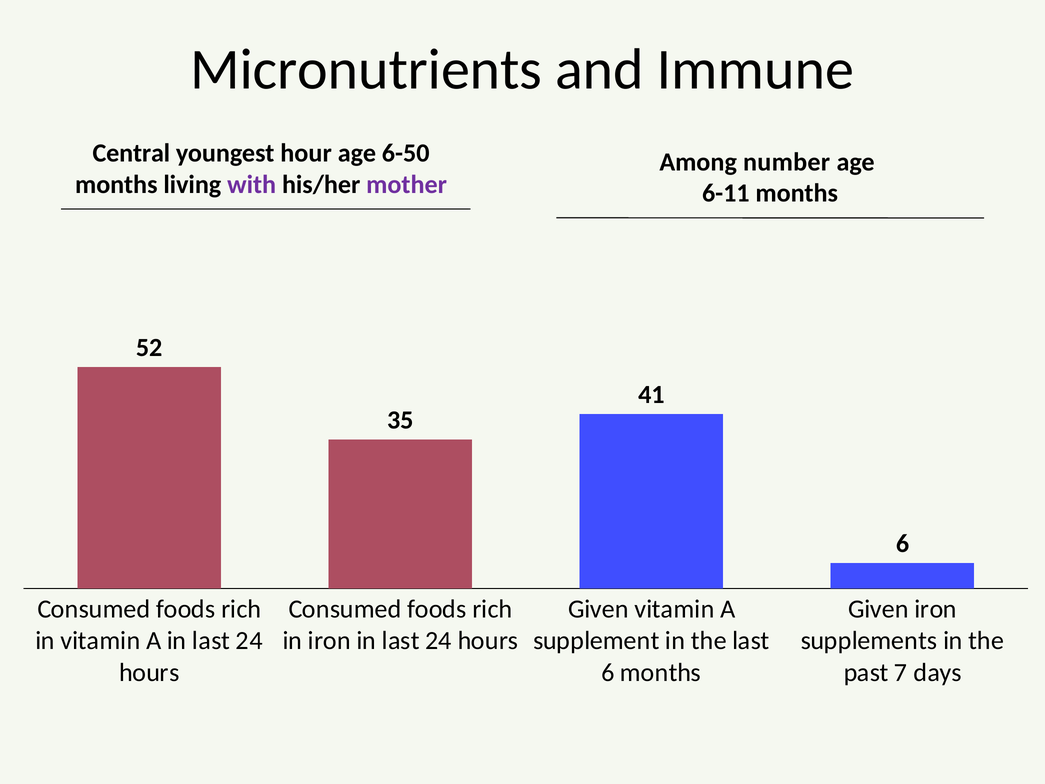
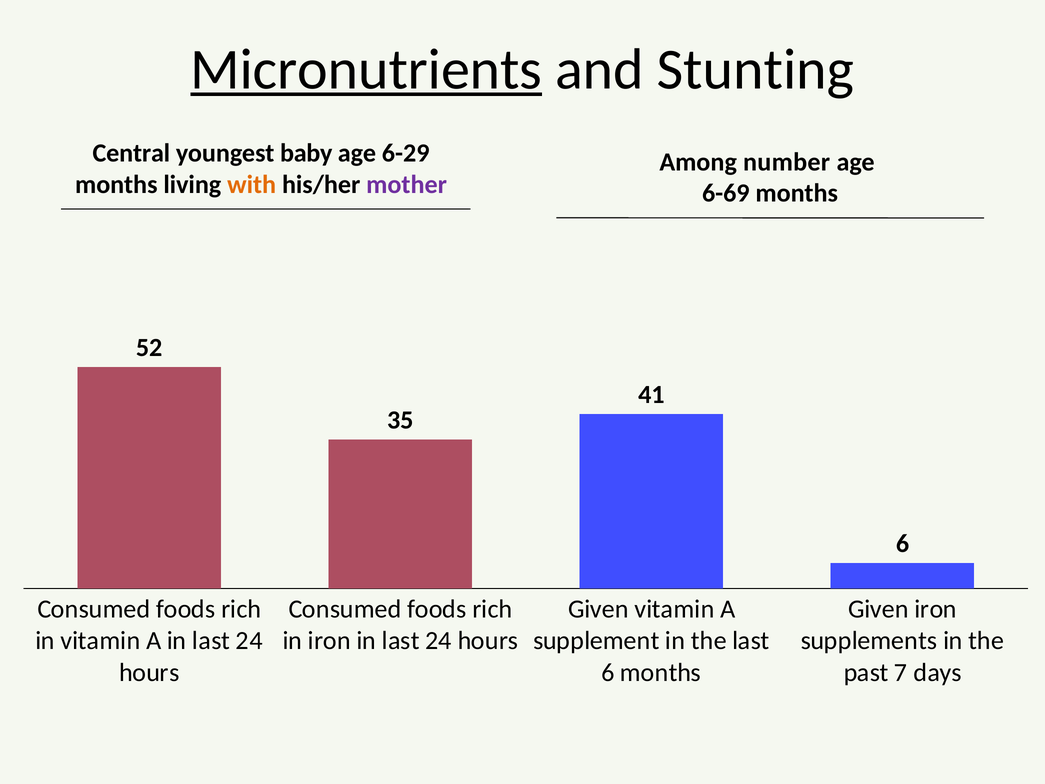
Micronutrients underline: none -> present (366, 69)
Immune: Immune -> Stunting (755, 69)
hour: hour -> baby (306, 153)
6-50: 6-50 -> 6-29 (406, 153)
with colour: purple -> orange (252, 185)
6-11: 6-11 -> 6-69 (726, 193)
